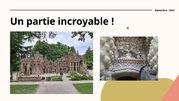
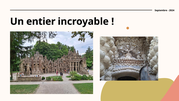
partie: partie -> entier (41, 21)
